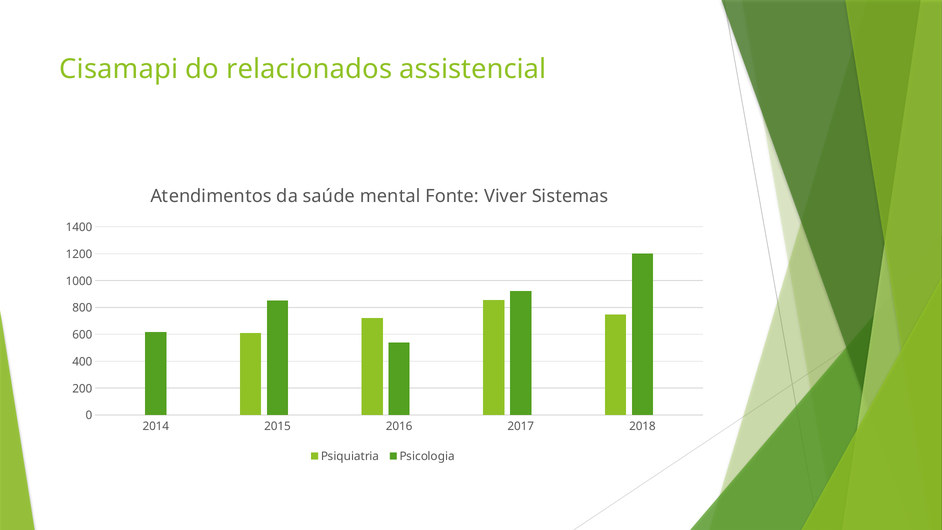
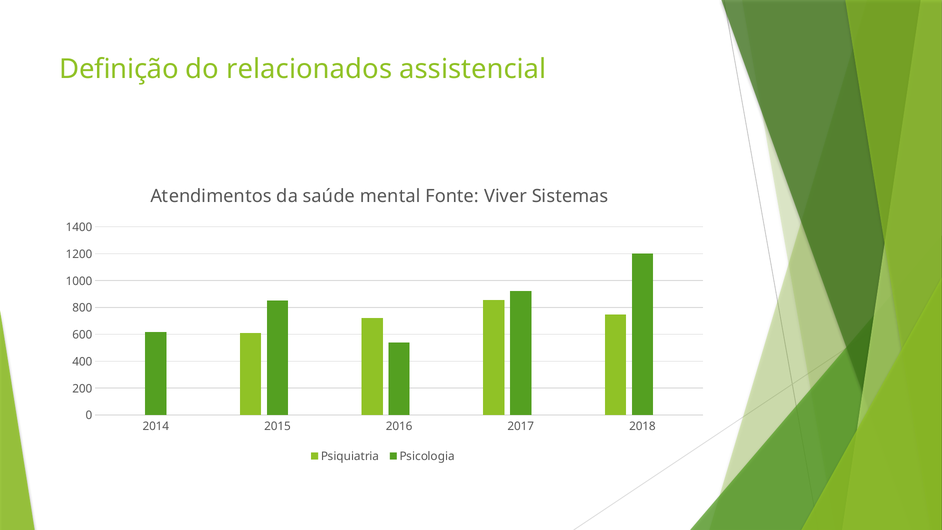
Cisamapi: Cisamapi -> Definição (119, 69)
